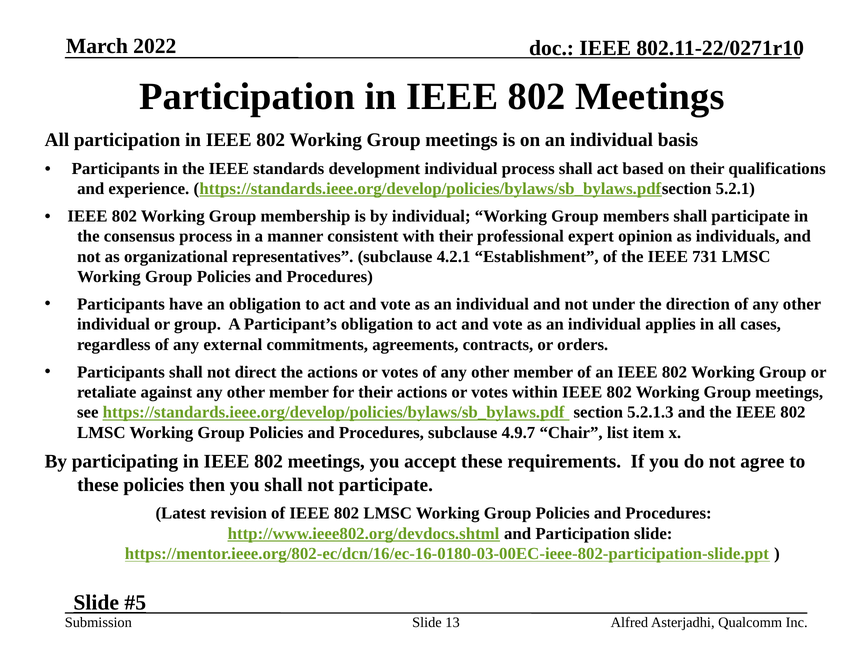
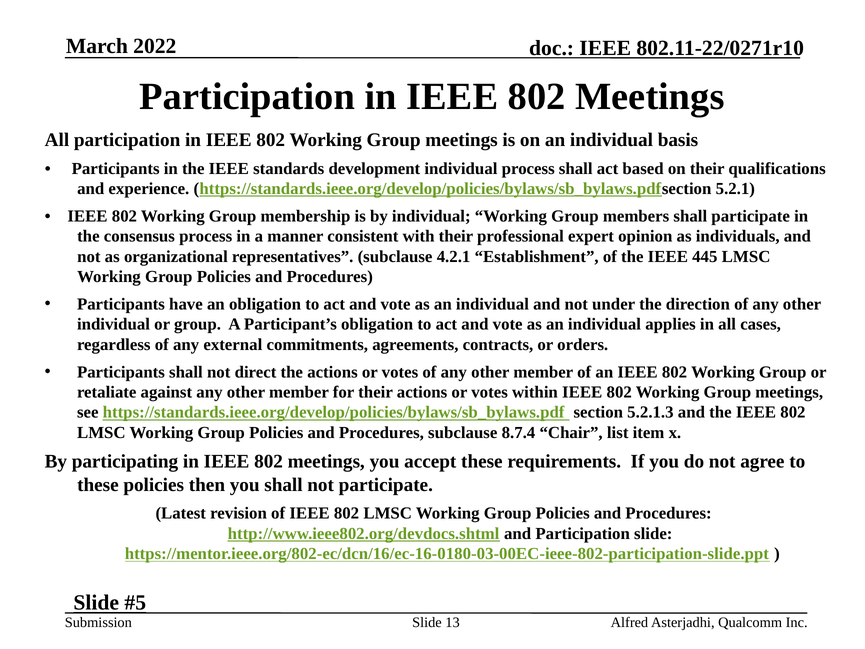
731: 731 -> 445 (705, 256)
4.9.7: 4.9.7 -> 8.7.4 (518, 432)
